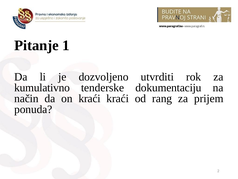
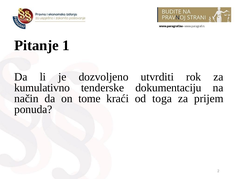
on kraći: kraći -> tome (90, 98)
rang: rang -> toga (162, 98)
